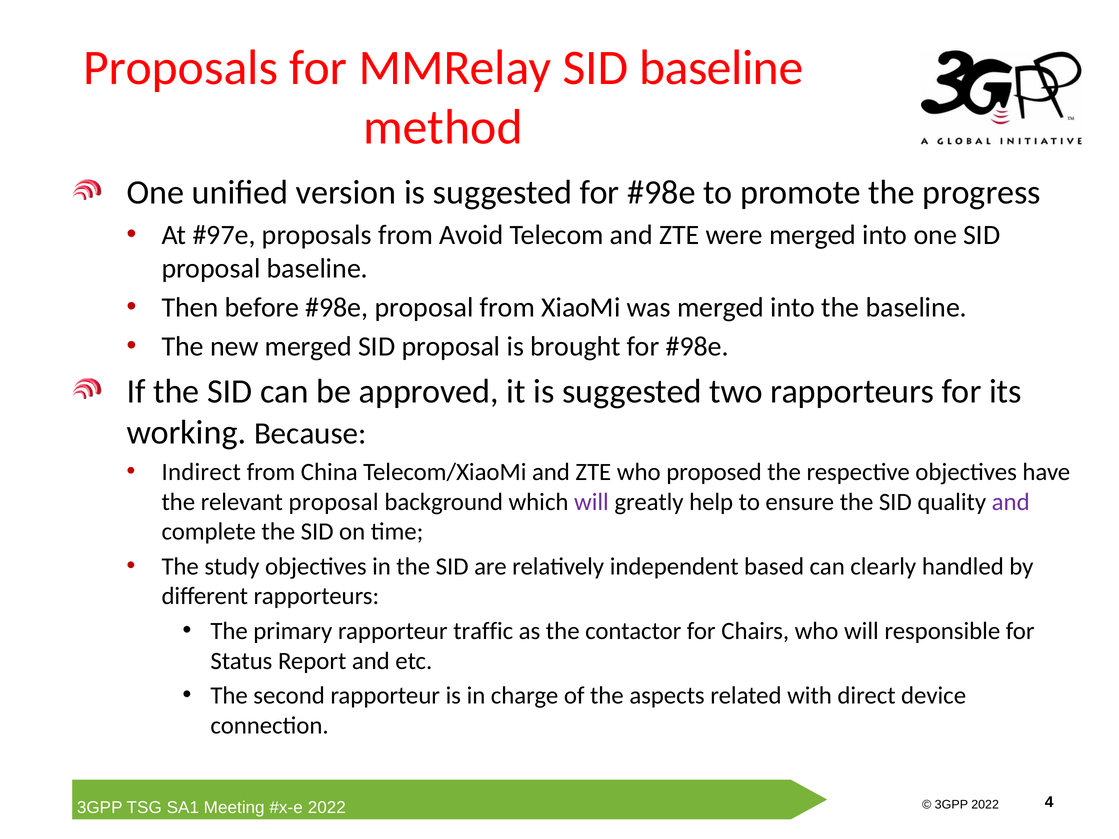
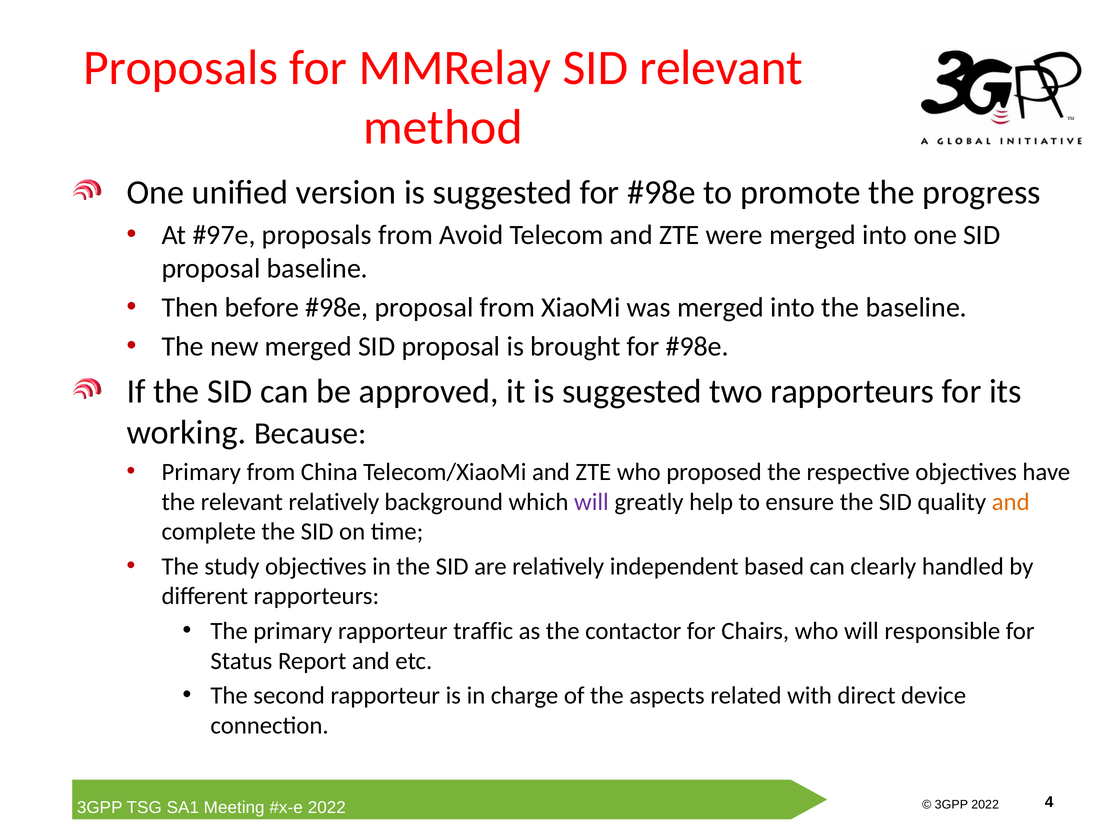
SID baseline: baseline -> relevant (721, 68)
Indirect: Indirect -> Primary (201, 472)
relevant proposal: proposal -> relatively (334, 502)
and colour: purple -> orange (1011, 502)
